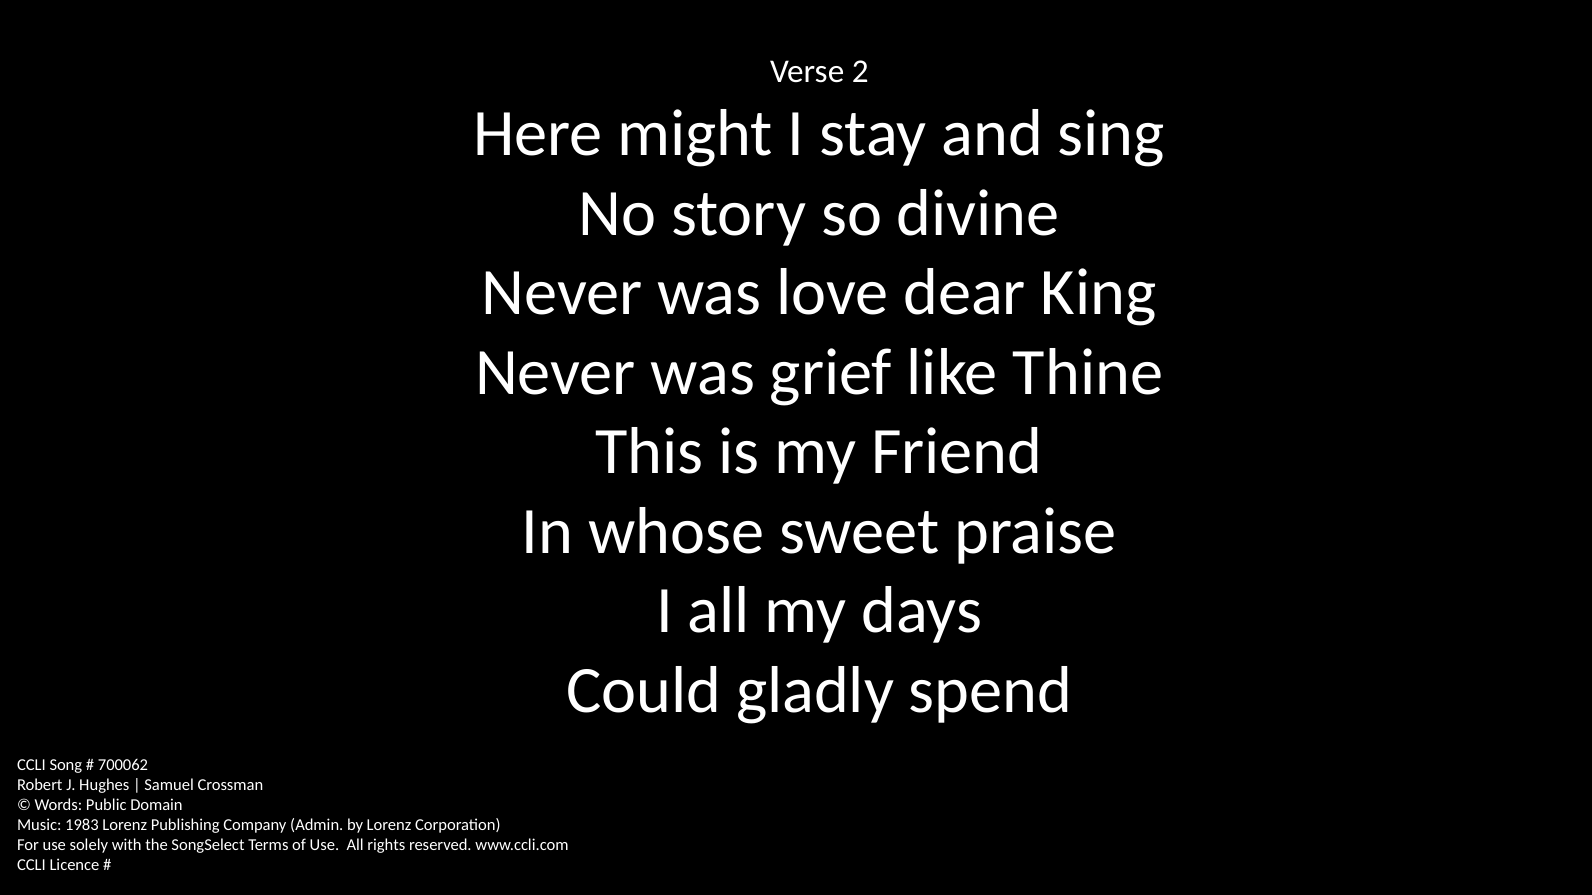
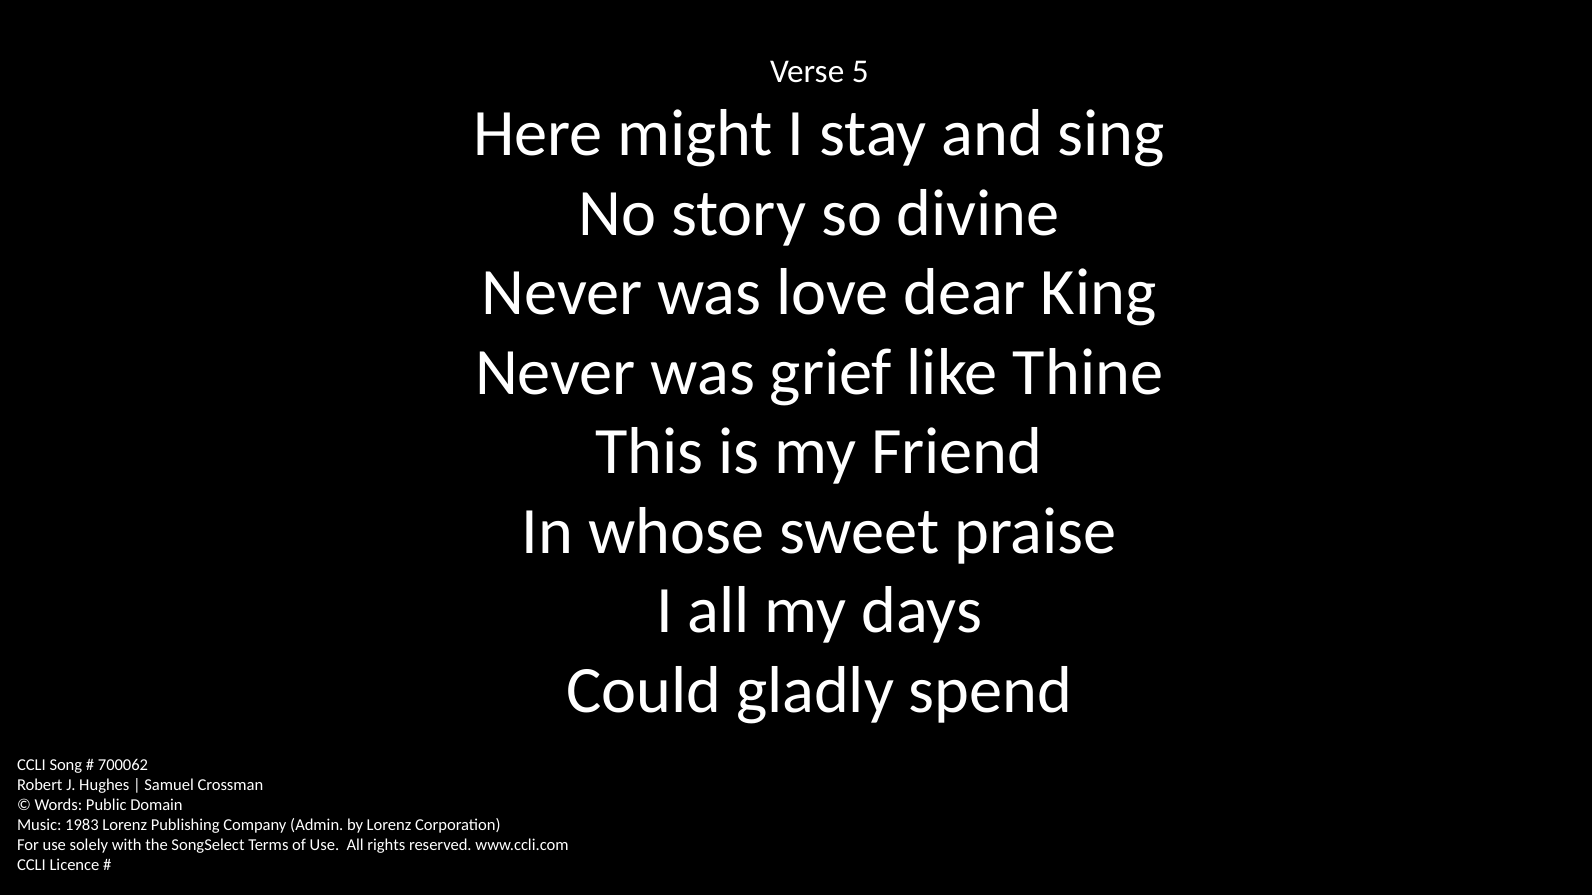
2: 2 -> 5 (860, 72)
